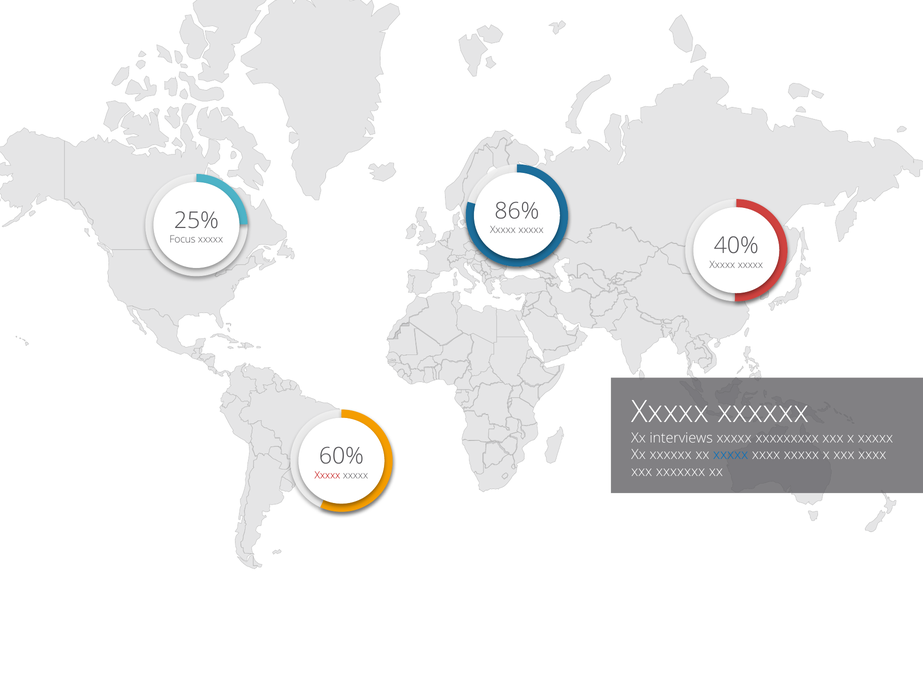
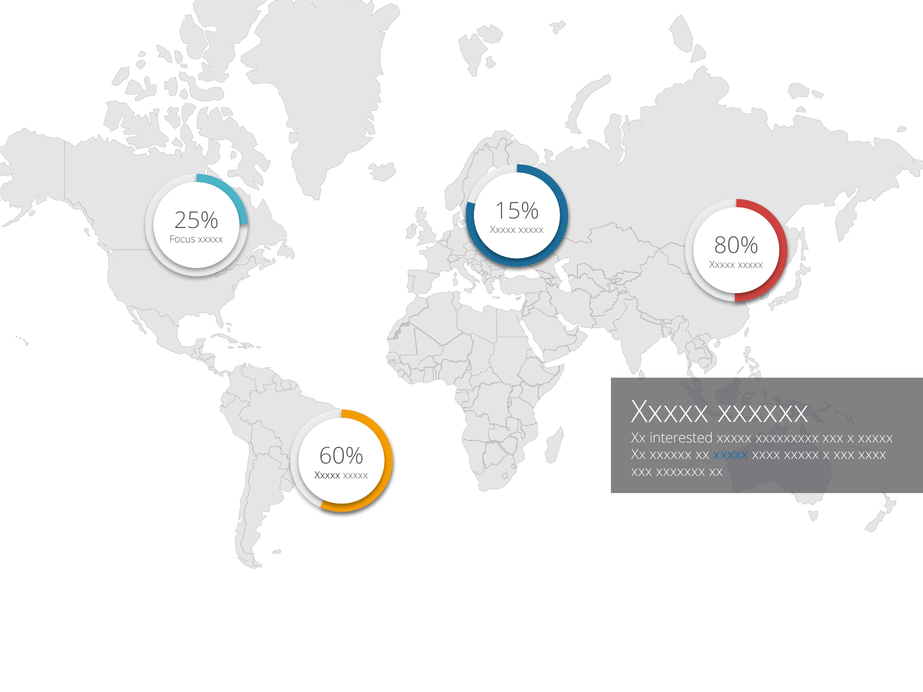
86%: 86% -> 15% (517, 211)
40%: 40% -> 80% (736, 246)
interviews: interviews -> interested (681, 438)
Xxxxx colour: red -> black (327, 475)
